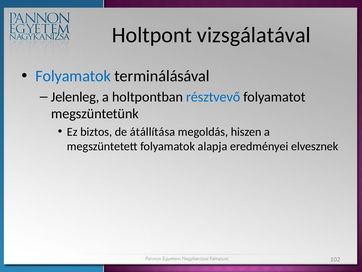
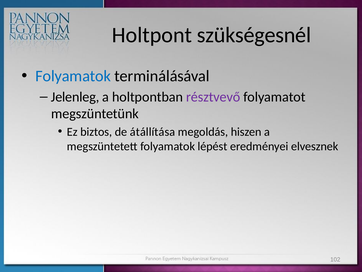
vizsgálatával: vizsgálatával -> szükségesnél (254, 35)
résztvevő colour: blue -> purple (213, 97)
alapja: alapja -> lépést (213, 146)
